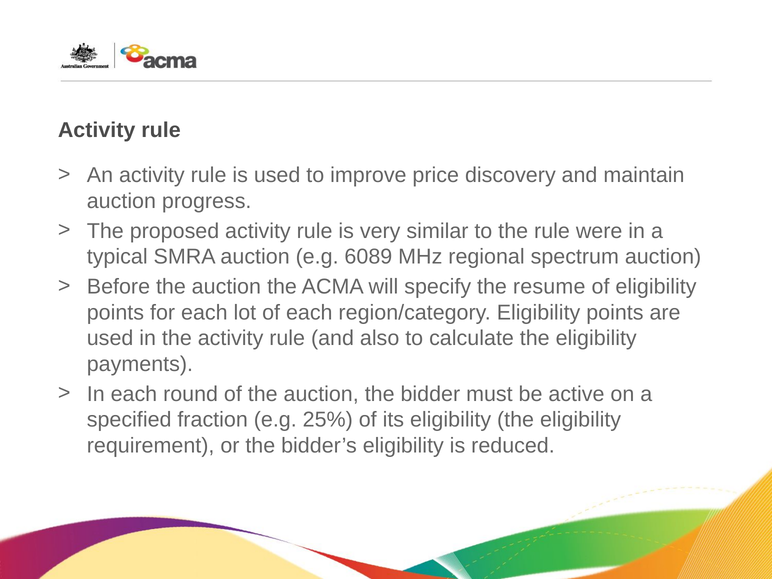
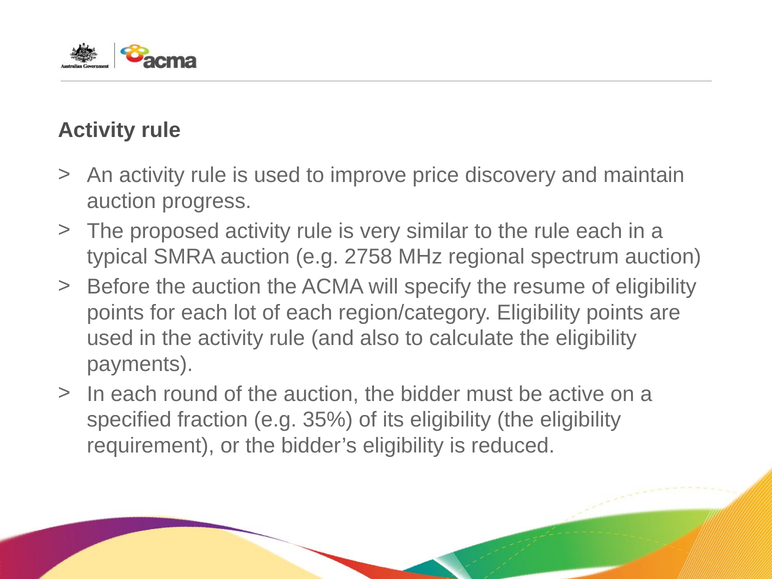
rule were: were -> each (599, 231)
6089: 6089 -> 2758 (368, 257)
25%: 25% -> 35% (328, 420)
